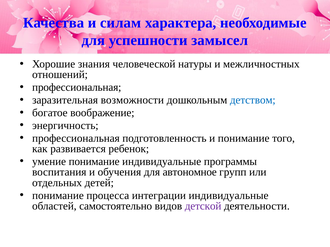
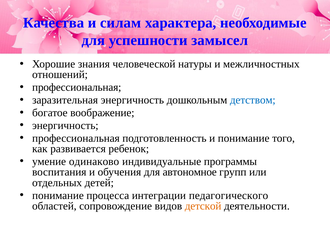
заразительная возможности: возможности -> энергичность (132, 100)
умение понимание: понимание -> одинаково (94, 162)
интеграции индивидуальные: индивидуальные -> педагогического (229, 196)
самостоятельно: самостоятельно -> сопровождение (116, 206)
детской colour: purple -> orange (203, 206)
